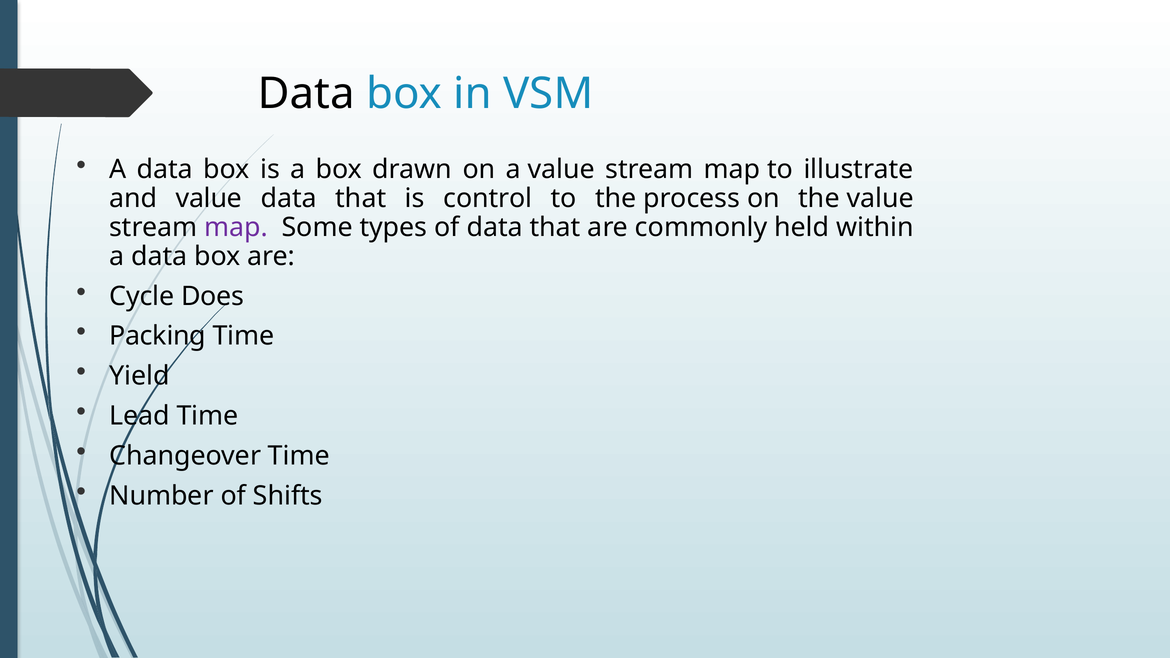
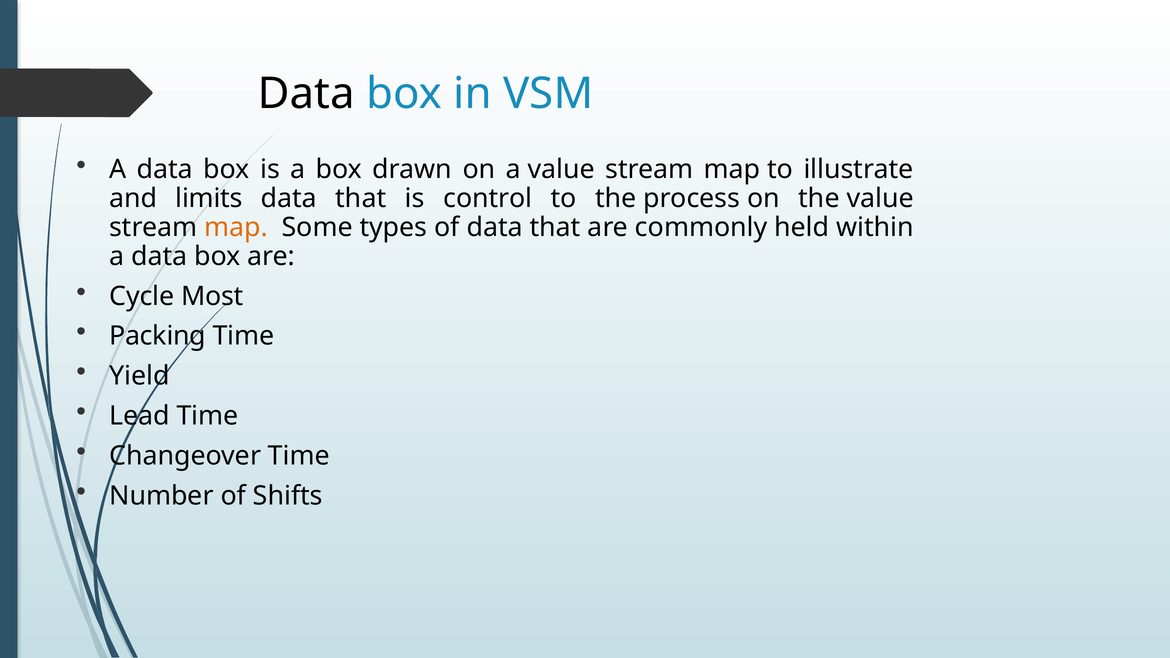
and value: value -> limits (209, 198)
map colour: purple -> orange (236, 227)
Does: Does -> Most (212, 296)
